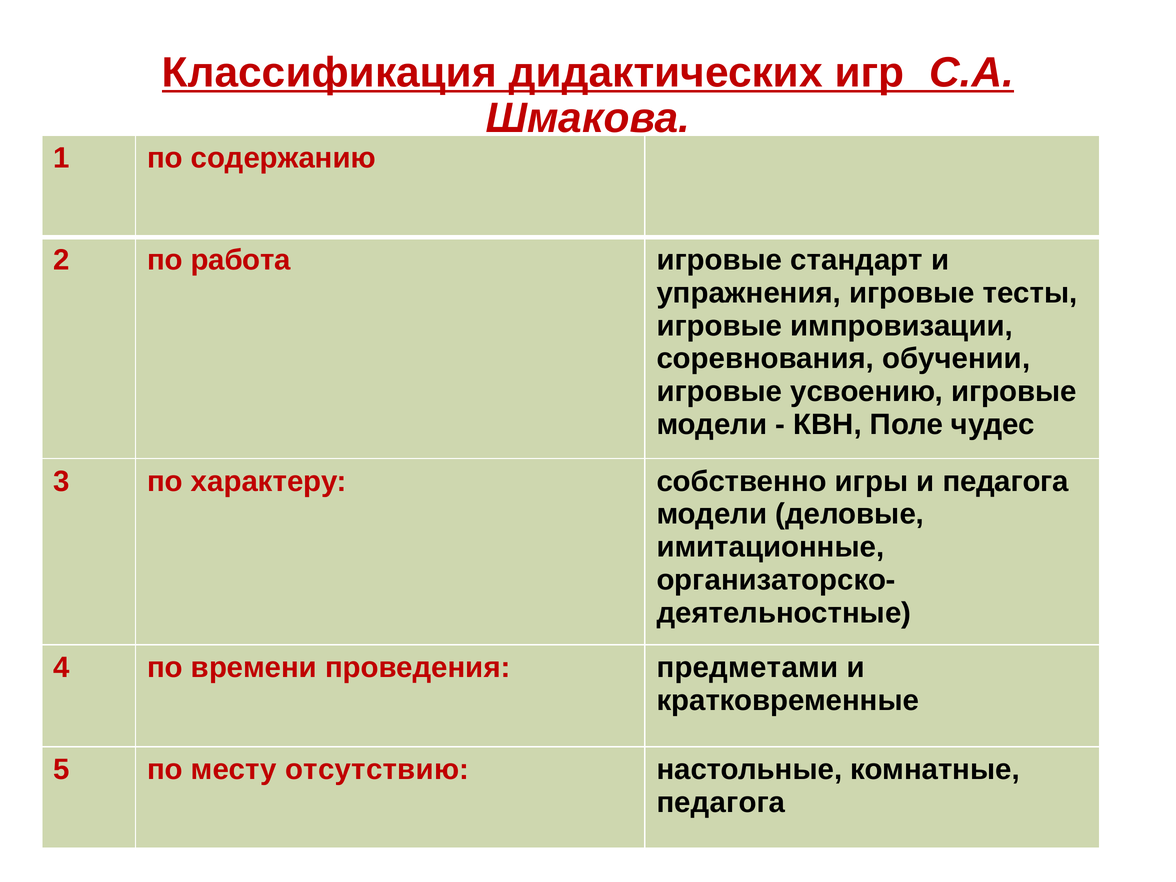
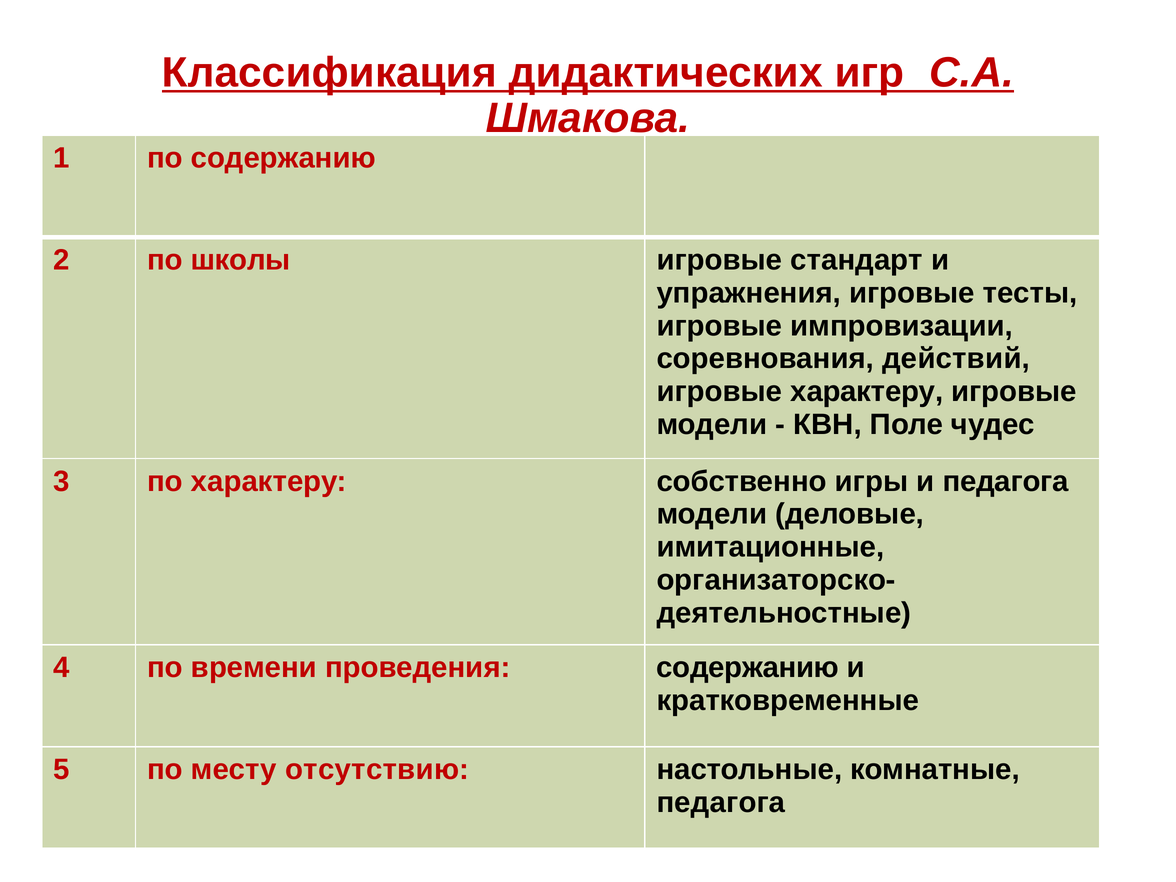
работа: работа -> школы (241, 260)
обучении: обучении -> действий (956, 359)
игровые усвоению: усвоению -> характеру (867, 392)
проведения предметами: предметами -> содержанию (748, 668)
